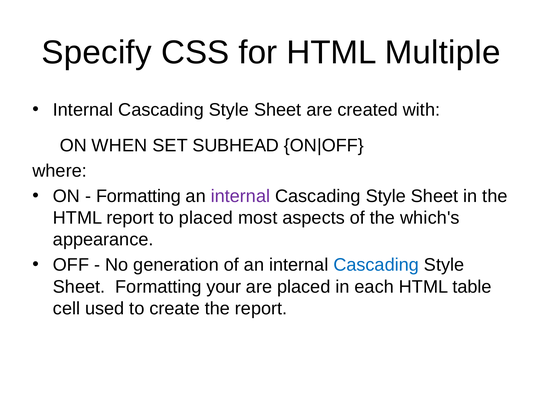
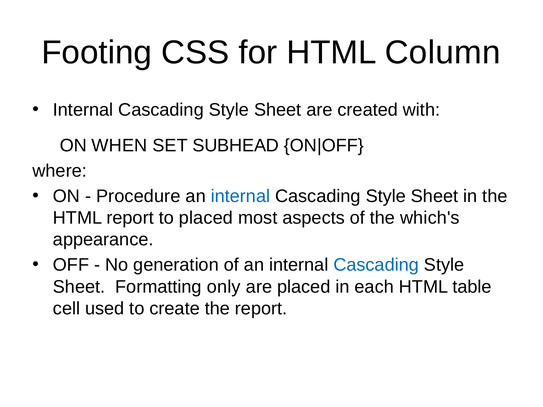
Specify: Specify -> Footing (97, 53)
Multiple: Multiple -> Column (443, 53)
Formatting: Formatting -> Procedure (138, 196)
internal colour: purple -> blue (240, 196)
your: your -> only (224, 287)
